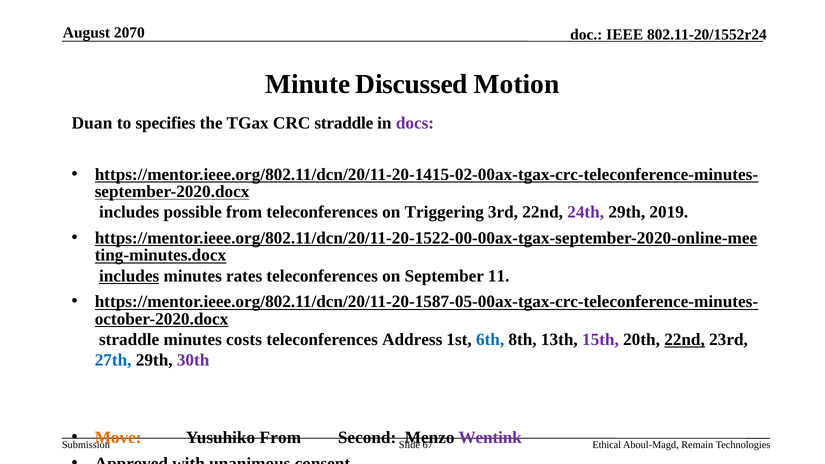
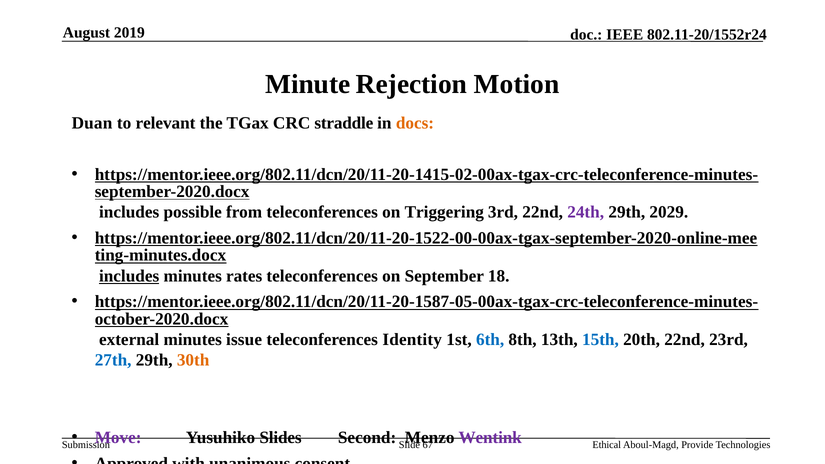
2070: 2070 -> 2019 (129, 33)
Discussed: Discussed -> Rejection (411, 84)
specifies: specifies -> relevant (165, 123)
docs colour: purple -> orange (415, 123)
2019: 2019 -> 2029 (669, 212)
11: 11 -> 18 (499, 276)
straddle: straddle -> external (129, 340)
costs: costs -> issue (244, 340)
Address: Address -> Identity (412, 340)
15th colour: purple -> blue (600, 340)
22nd underline: present -> none (685, 340)
30th colour: purple -> orange (193, 360)
Move colour: orange -> purple (118, 438)
Yusuhiko From: From -> Slides (281, 438)
Remain: Remain -> Provide (697, 445)
